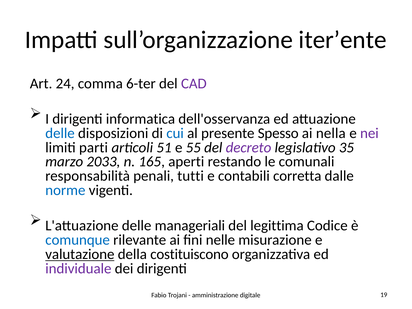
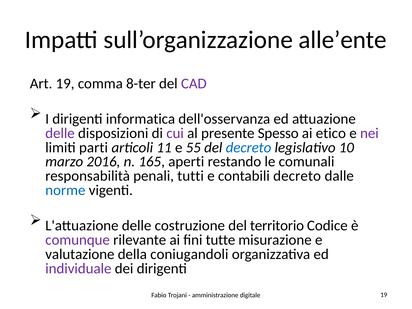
iter’ente: iter’ente -> alle’ente (343, 40)
Art 24: 24 -> 19 (65, 84)
6-ter: 6-ter -> 8-ter (141, 84)
delle colour: blue -> purple (60, 133)
cui colour: blue -> purple (175, 133)
nella: nella -> etico (331, 133)
51: 51 -> 11 (164, 147)
decreto colour: purple -> blue (249, 147)
35: 35 -> 10 (346, 147)
2033: 2033 -> 2016 (103, 162)
contabili corretta: corretta -> decreto (297, 176)
manageriali: manageriali -> costruzione (190, 226)
legittima: legittima -> territorio (277, 226)
comunque colour: blue -> purple (78, 240)
nelle: nelle -> tutte (220, 240)
valutazione underline: present -> none (80, 254)
costituiscono: costituiscono -> coniugandoli (189, 254)
